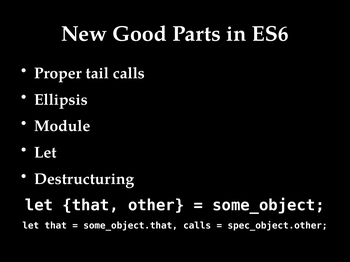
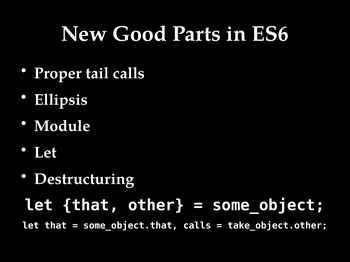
spec_object.other: spec_object.other -> take_object.other (278, 226)
